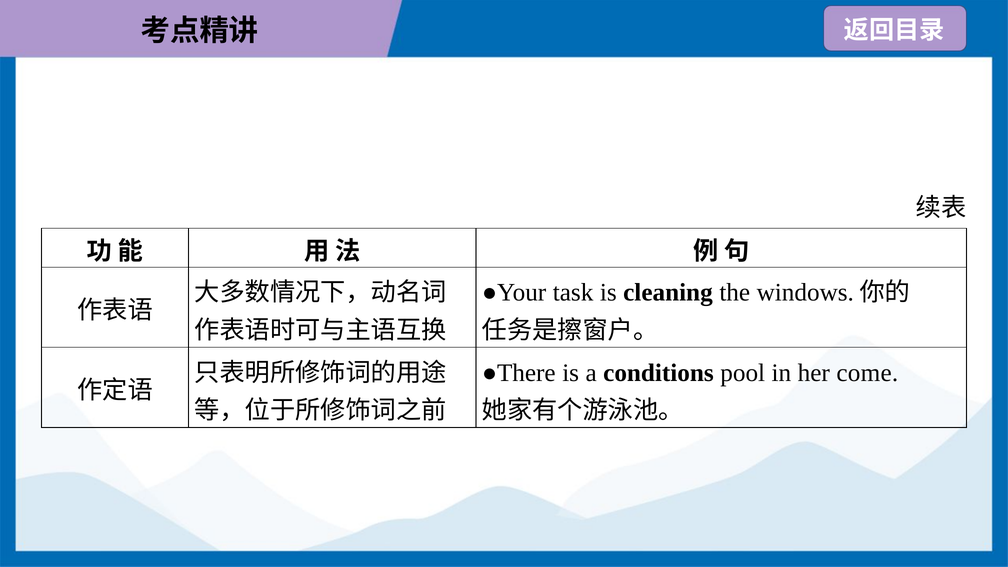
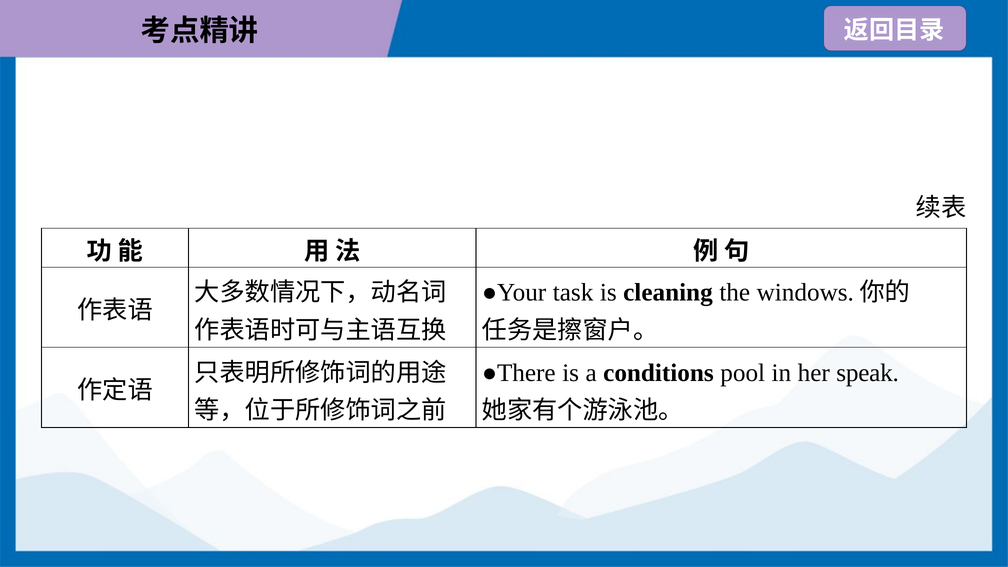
come: come -> speak (868, 373)
